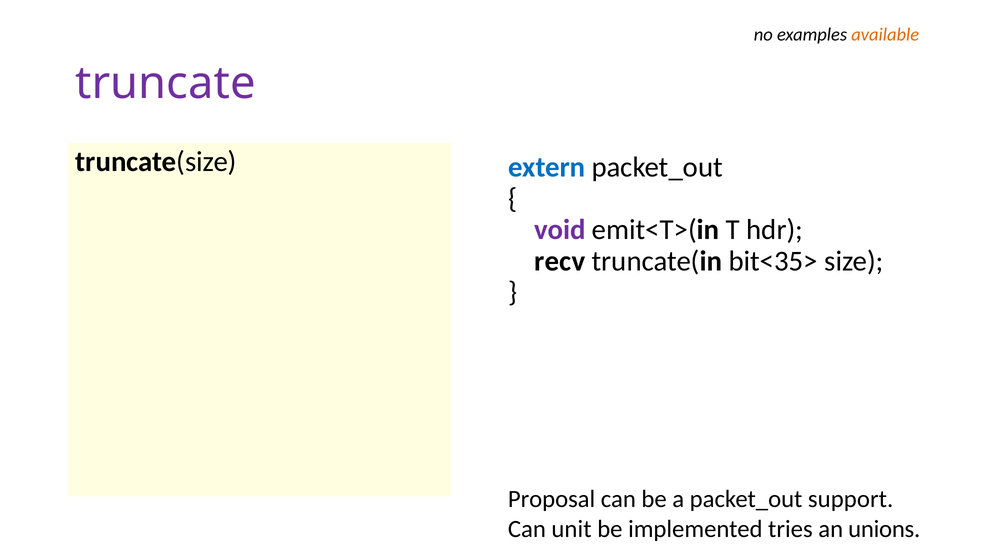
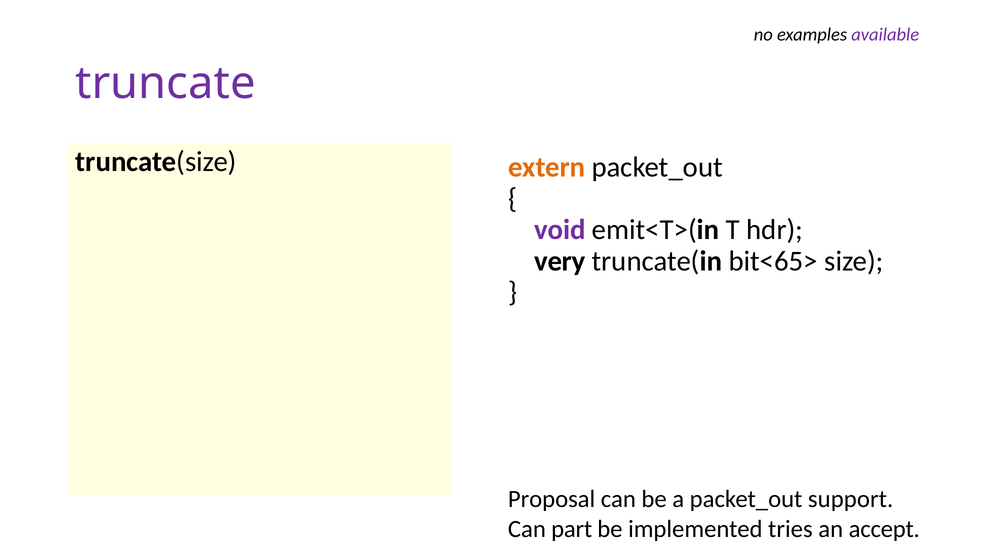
available colour: orange -> purple (885, 35)
extern colour: blue -> orange (547, 167)
recv: recv -> very (560, 261)
bit<35>: bit<35> -> bit<65> (773, 261)
unit: unit -> part (572, 528)
unions: unions -> accept (884, 528)
